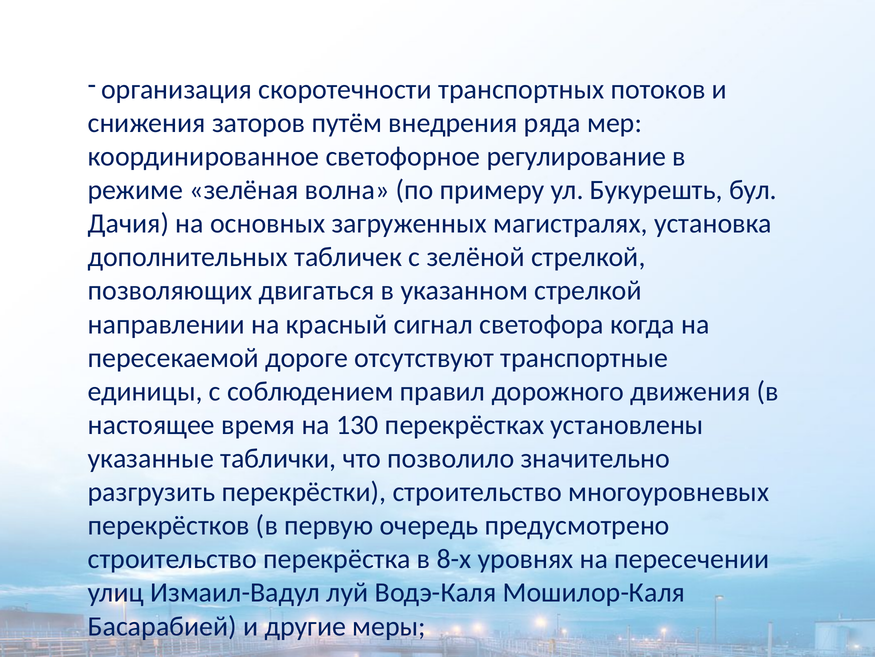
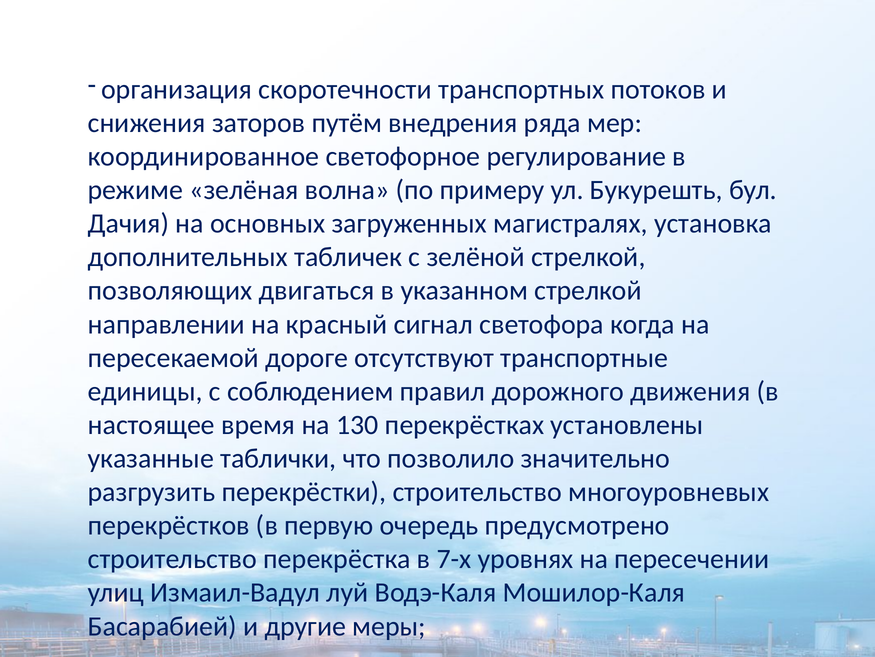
8-х: 8-х -> 7-х (454, 559)
